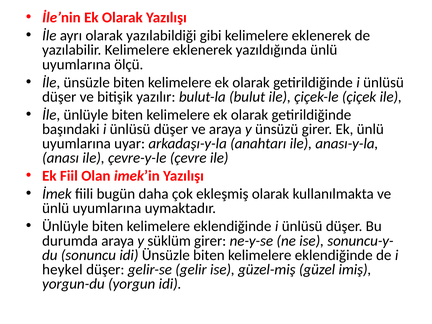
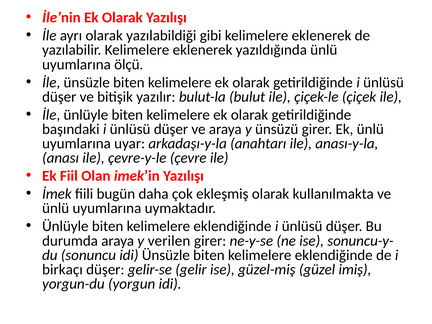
süklüm: süklüm -> verilen (169, 241)
heykel: heykel -> birkaçı (62, 270)
